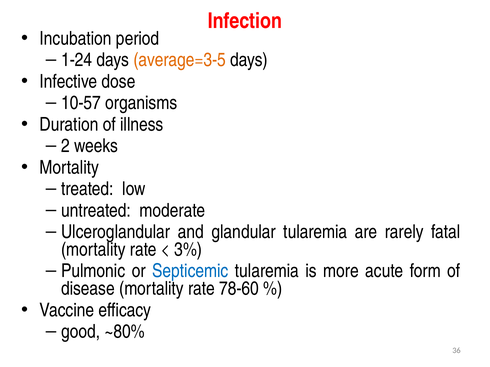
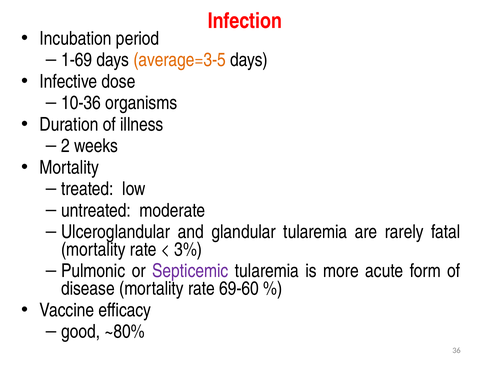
1-24: 1-24 -> 1-69 (77, 60)
10-57: 10-57 -> 10-36 (81, 103)
Septicemic colour: blue -> purple (190, 271)
78-60: 78-60 -> 69-60 (239, 289)
